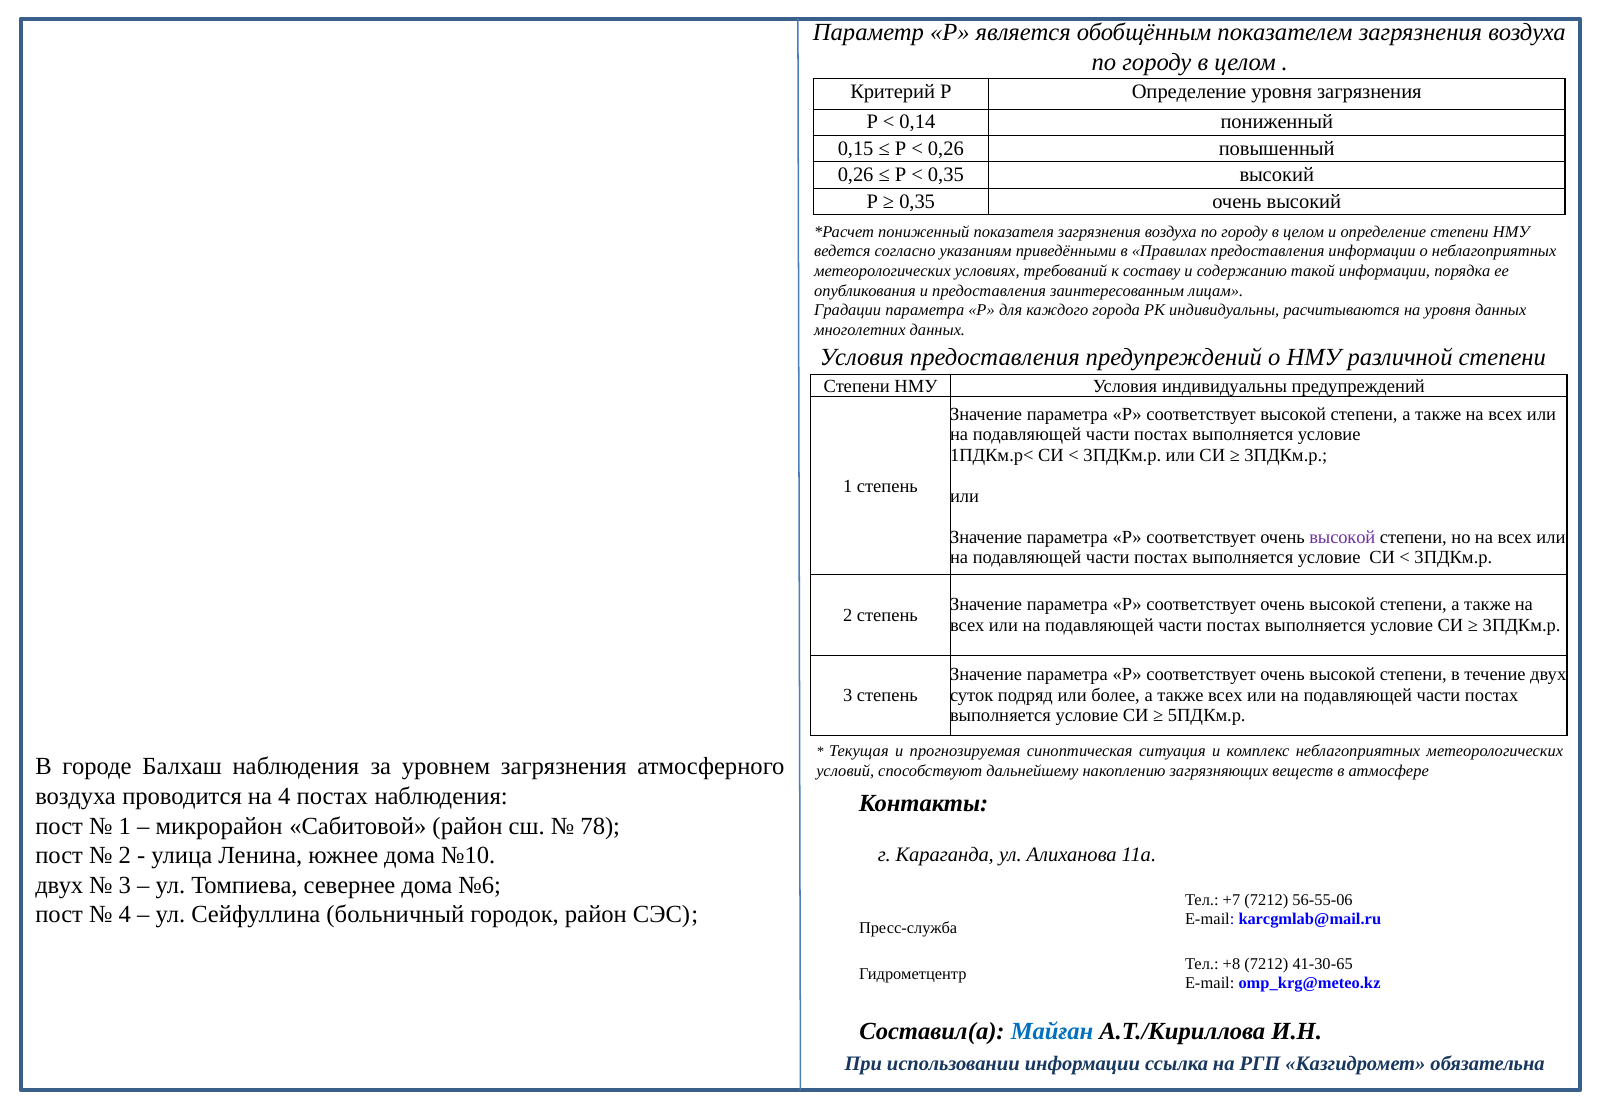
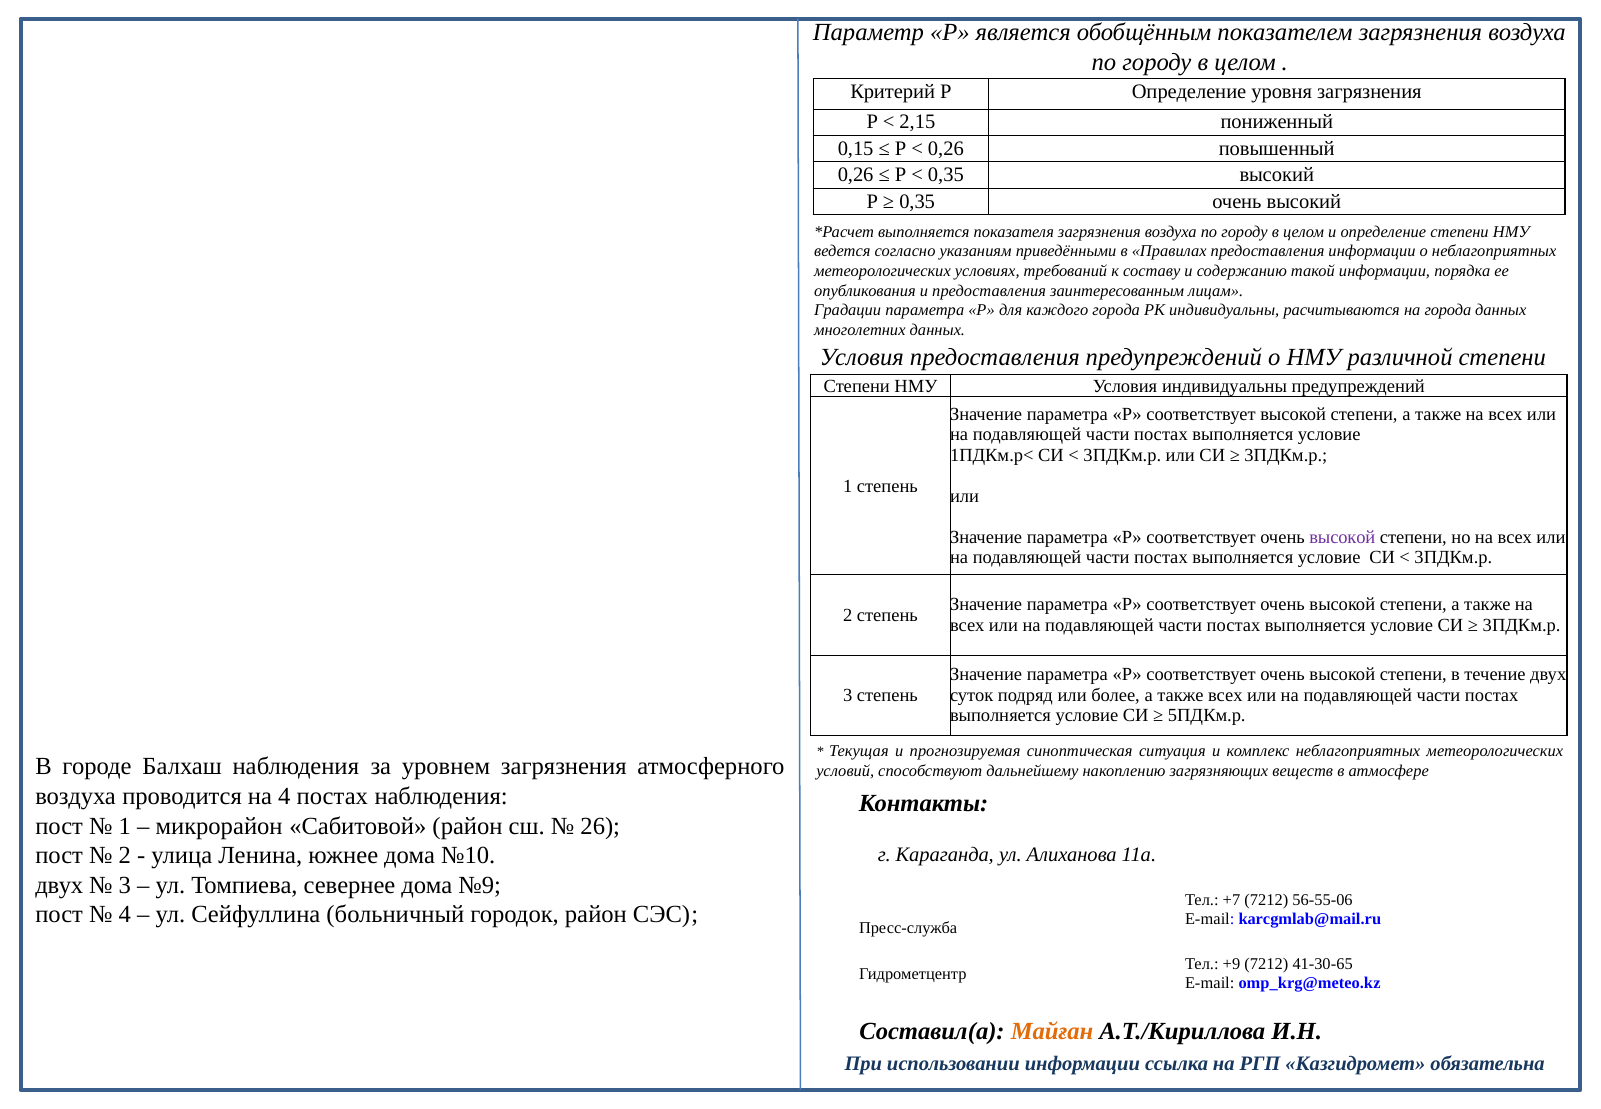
0,14: 0,14 -> 2,15 (917, 122)
пониженный: пониженный -> выполняется (924, 232)
на уровня: уровня -> города (1448, 310)
78: 78 -> 26 (600, 826)
№6: №6 -> №9 (480, 885)
+8: +8 -> +9 (1231, 964)
Майған colour: blue -> orange (1052, 1031)
